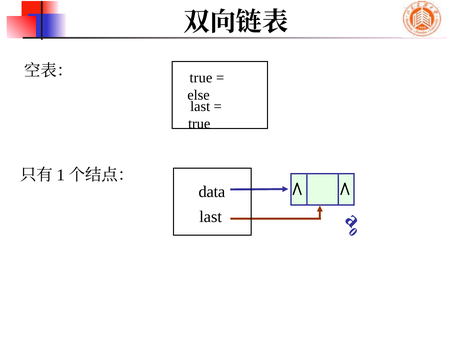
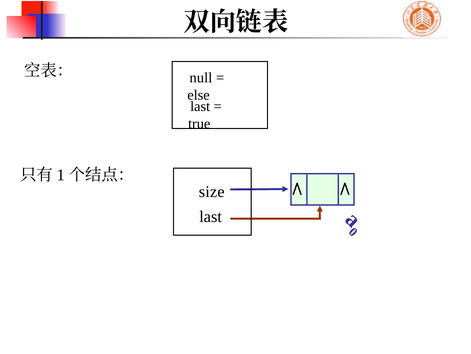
true: true -> null (201, 78)
data: data -> size (212, 191)
